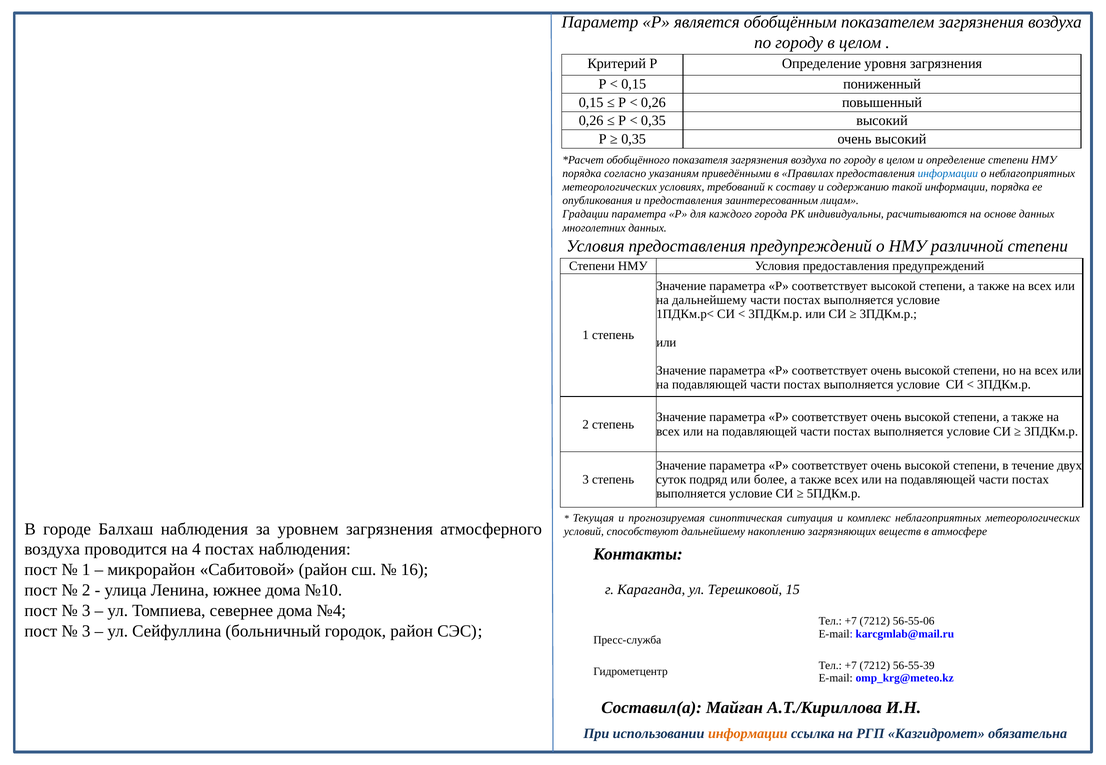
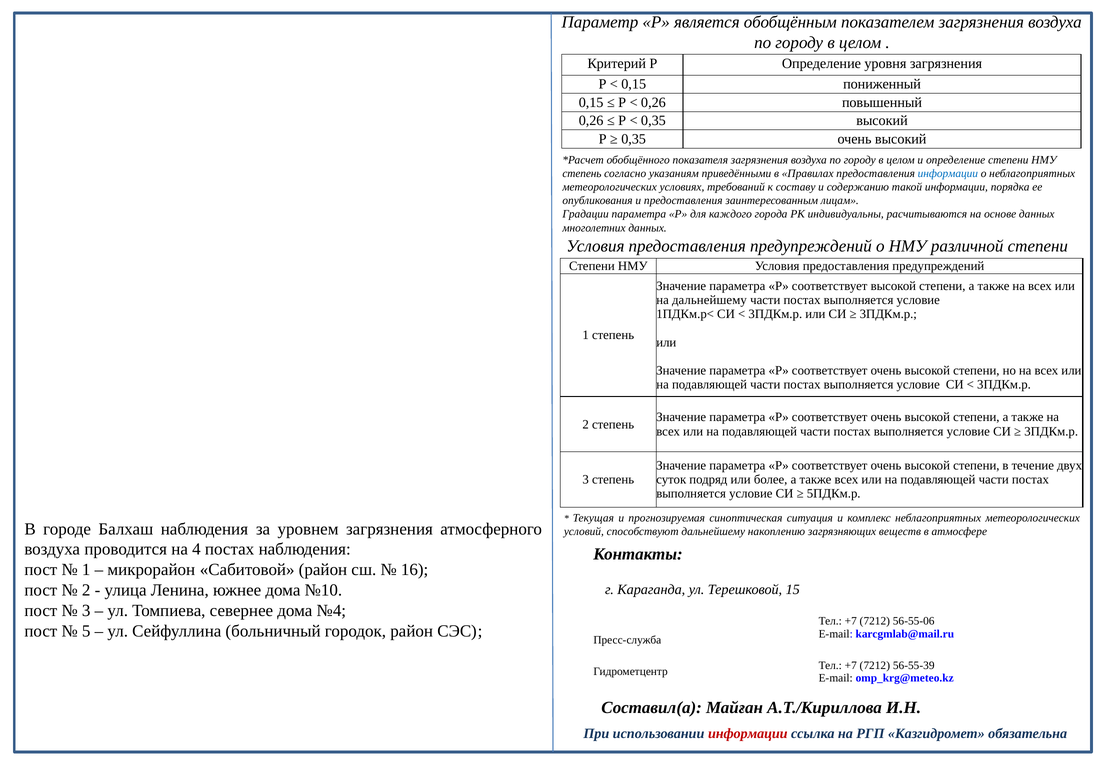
порядка: порядка -> степень (582, 174)
3: 3 -> 5 (86, 632)
информации colour: orange -> red (748, 734)
